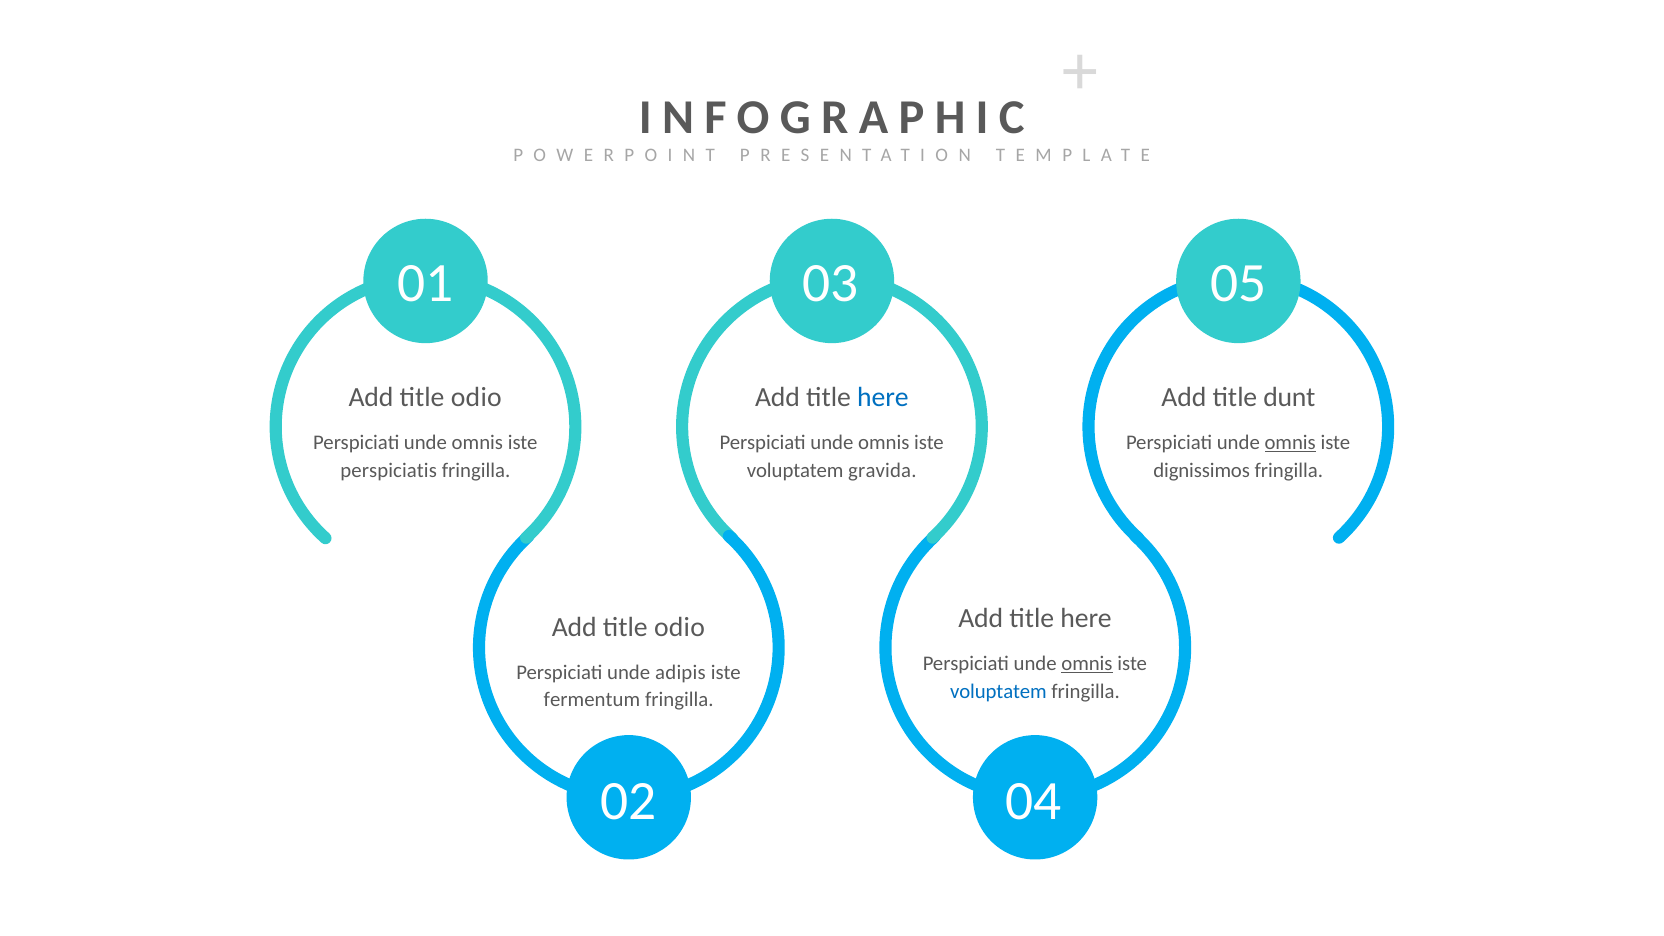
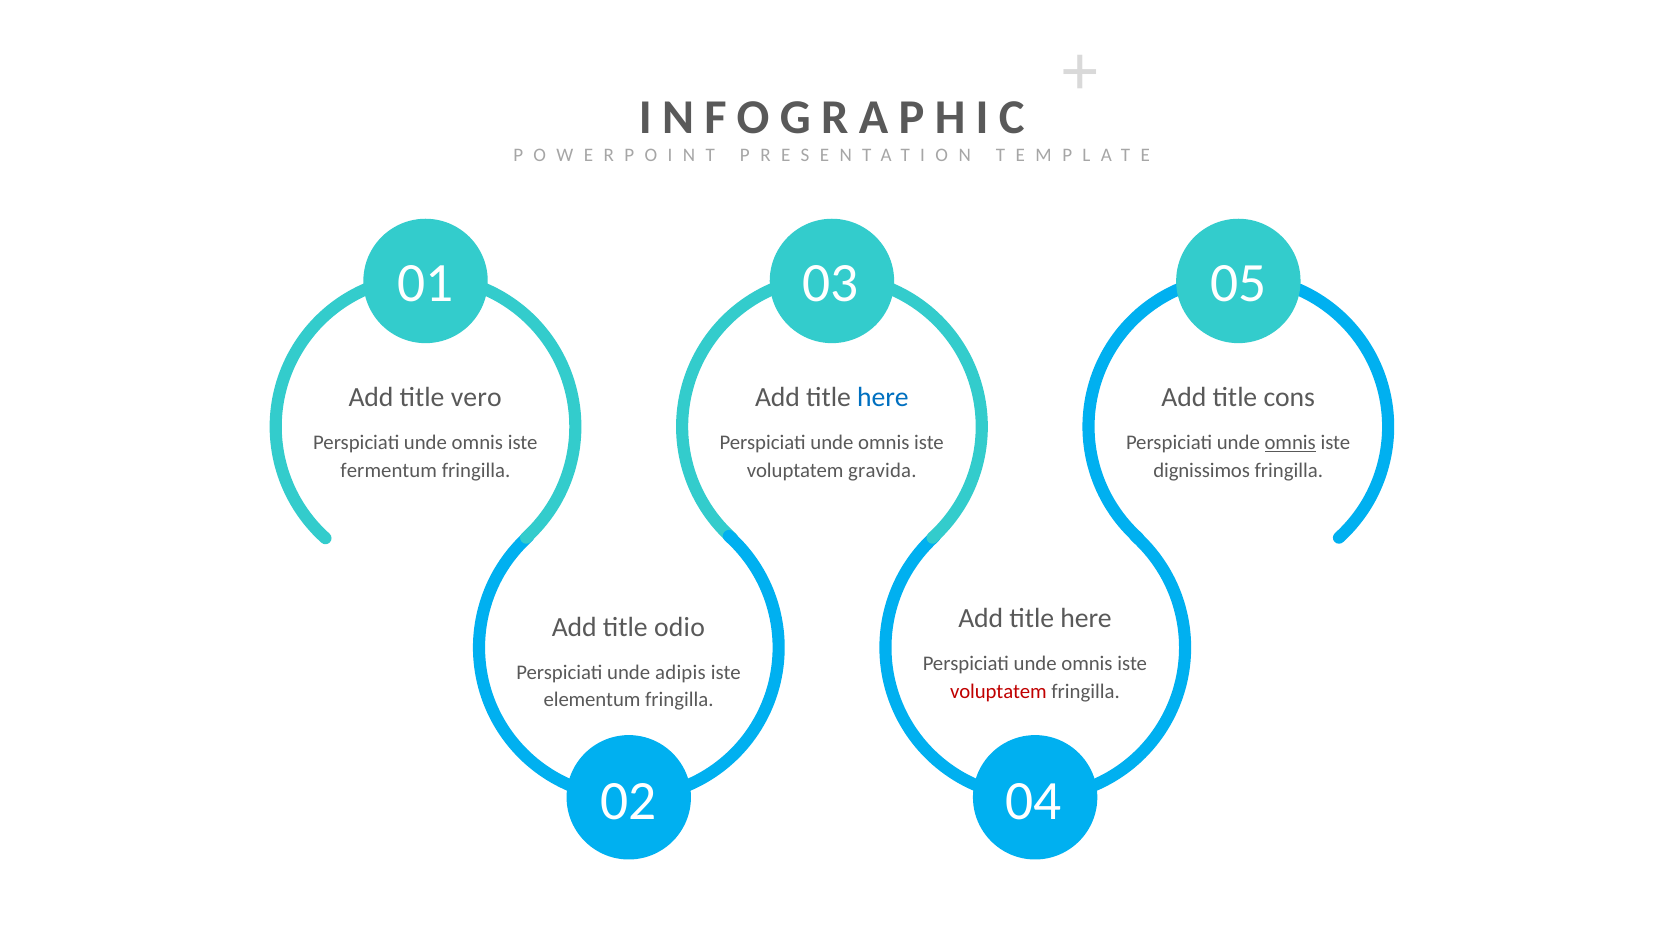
odio: odio -> vero (476, 397)
dunt: dunt -> cons (1289, 397)
perspiciatis: perspiciatis -> fermentum (389, 470)
omnis underline: present -> none (1087, 664)
voluptatem colour: blue -> red (998, 691)
fermentum: fermentum -> elementum (592, 700)
